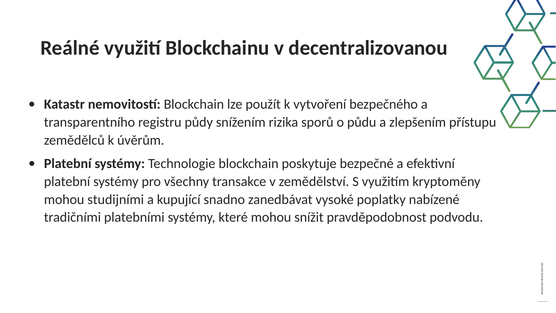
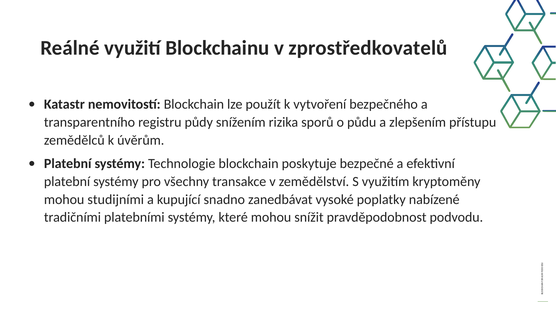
decentralizovanou: decentralizovanou -> zprostředkovatelů (368, 48)
